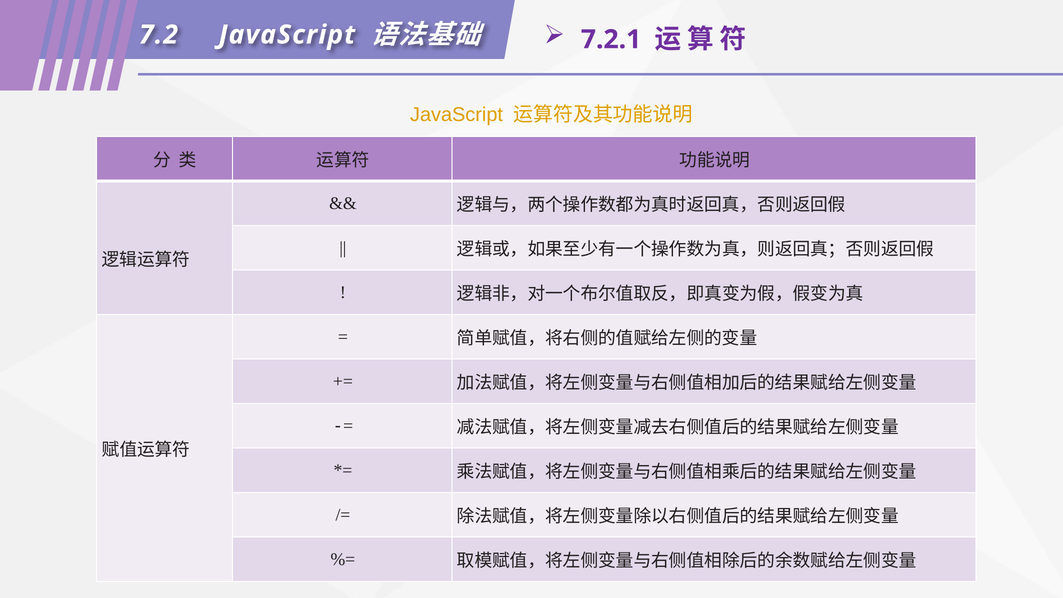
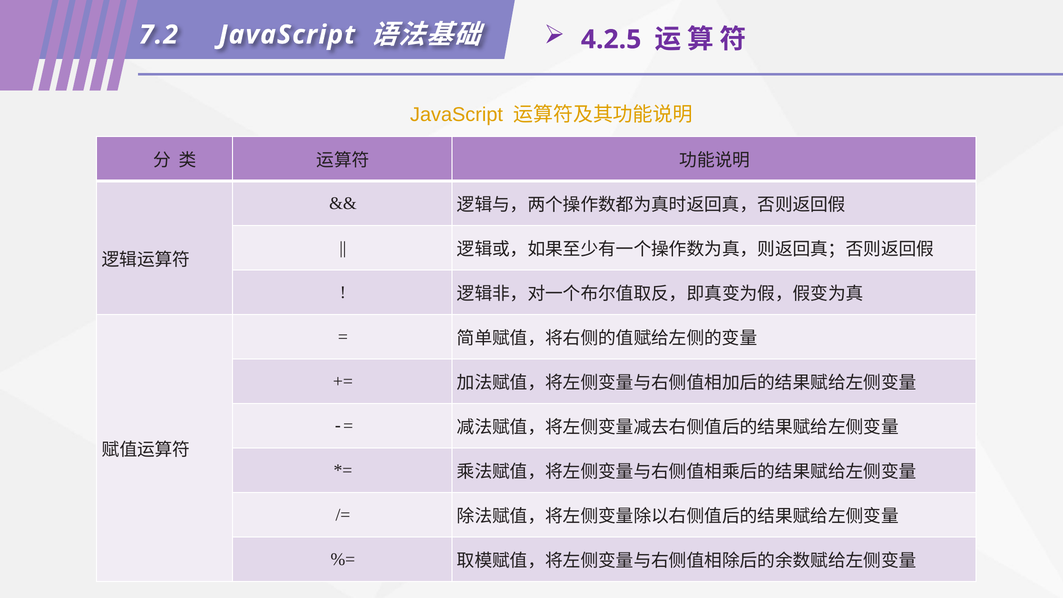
7.2.1: 7.2.1 -> 4.2.5 (611, 39)
